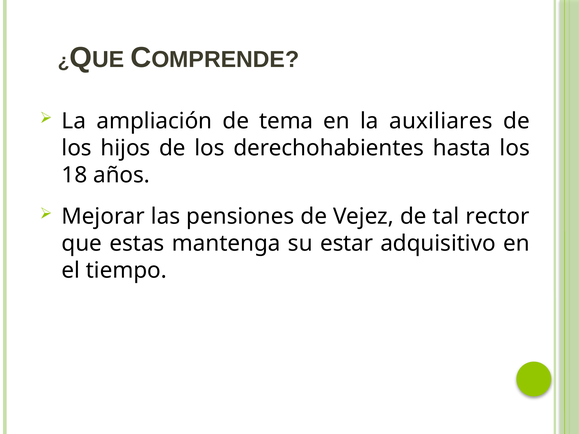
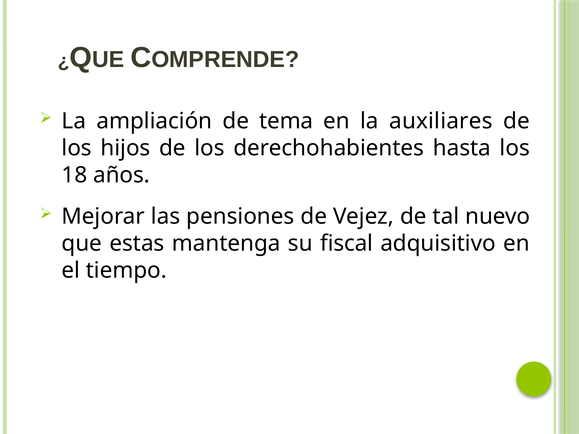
rector: rector -> nuevo (498, 217)
estar: estar -> fiscal (347, 244)
